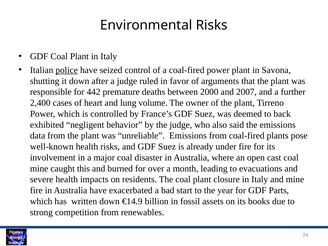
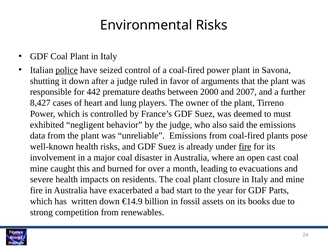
2,400: 2,400 -> 8,427 (40, 103)
volume: volume -> players (153, 103)
back: back -> must (282, 114)
fire underline: none -> present (245, 147)
